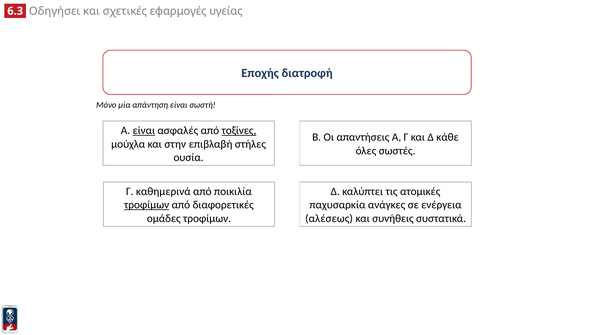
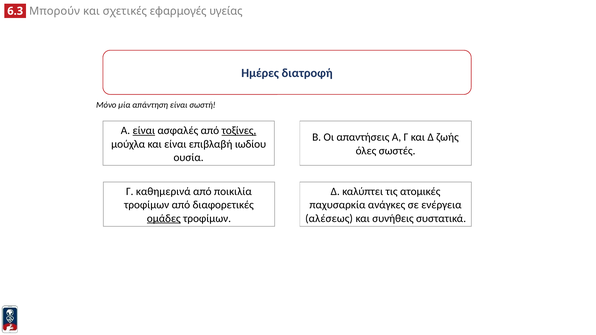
Οδηγήσει: Οδηγήσει -> Μπορούν (55, 11)
Εποχής: Εποχής -> Ημέρες (260, 73)
κάθε: κάθε -> ζωής (447, 137)
και στην: στην -> είναι (175, 144)
στήλες: στήλες -> ιωδίου (250, 144)
τροφίμων underline: present -> none (147, 205)
ομάδες underline: none -> present (164, 219)
